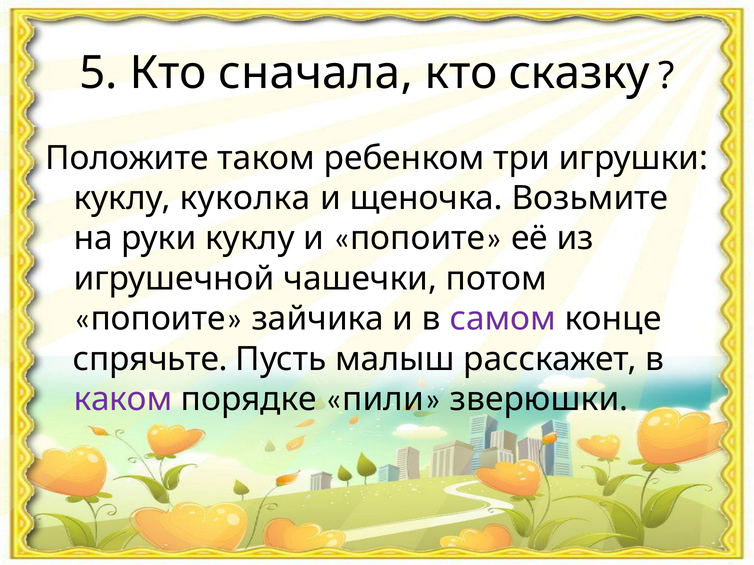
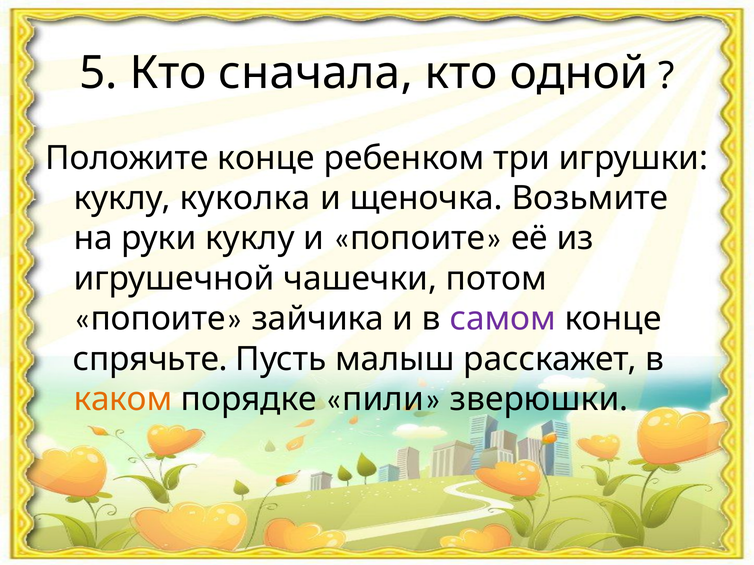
сказку: сказку -> одной (579, 73)
Положите таком: таком -> конце (266, 158)
каком colour: purple -> orange (123, 400)
